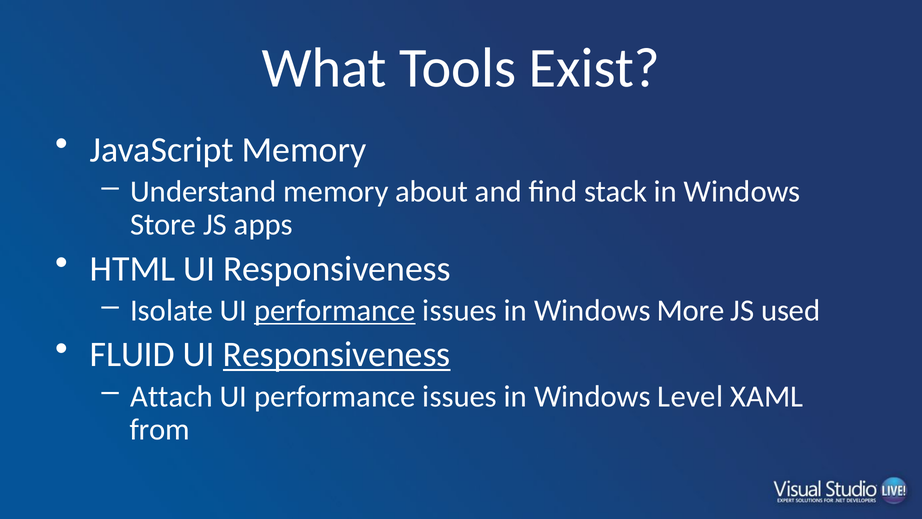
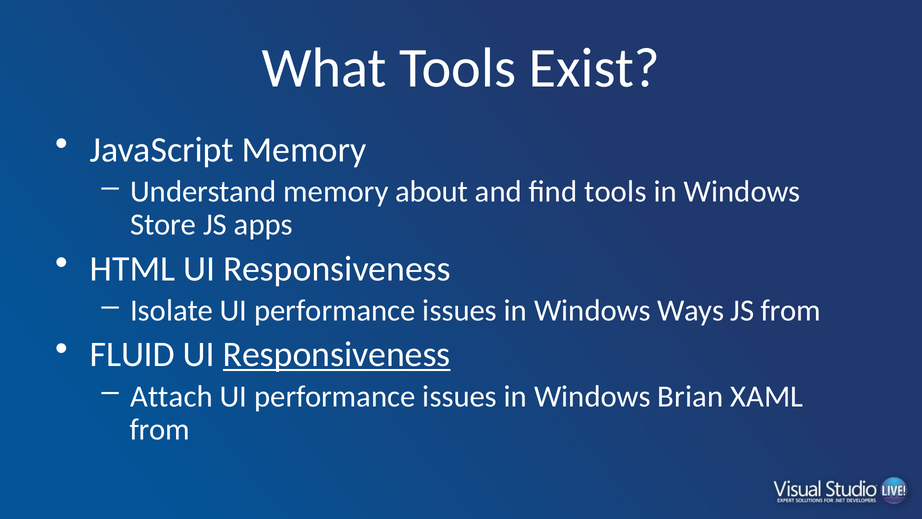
find stack: stack -> tools (615, 191)
performance underline: present -> none (335, 310)
More: More -> Ways (691, 310)
JS used: used -> from (791, 310)
Level: Level -> Brian (690, 396)
